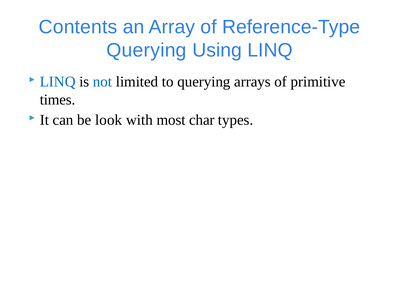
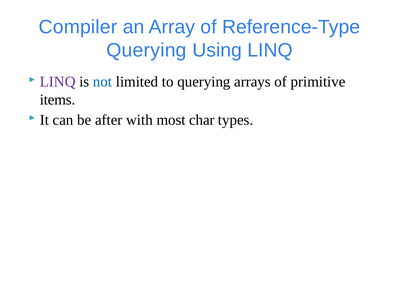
Contents: Contents -> Compiler (78, 27)
LINQ colour: blue -> purple (58, 82)
times: times -> items (58, 100)
look: look -> after (109, 120)
